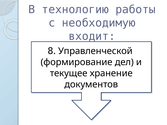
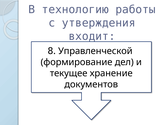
необходимую: необходимую -> утверждения (99, 23)
